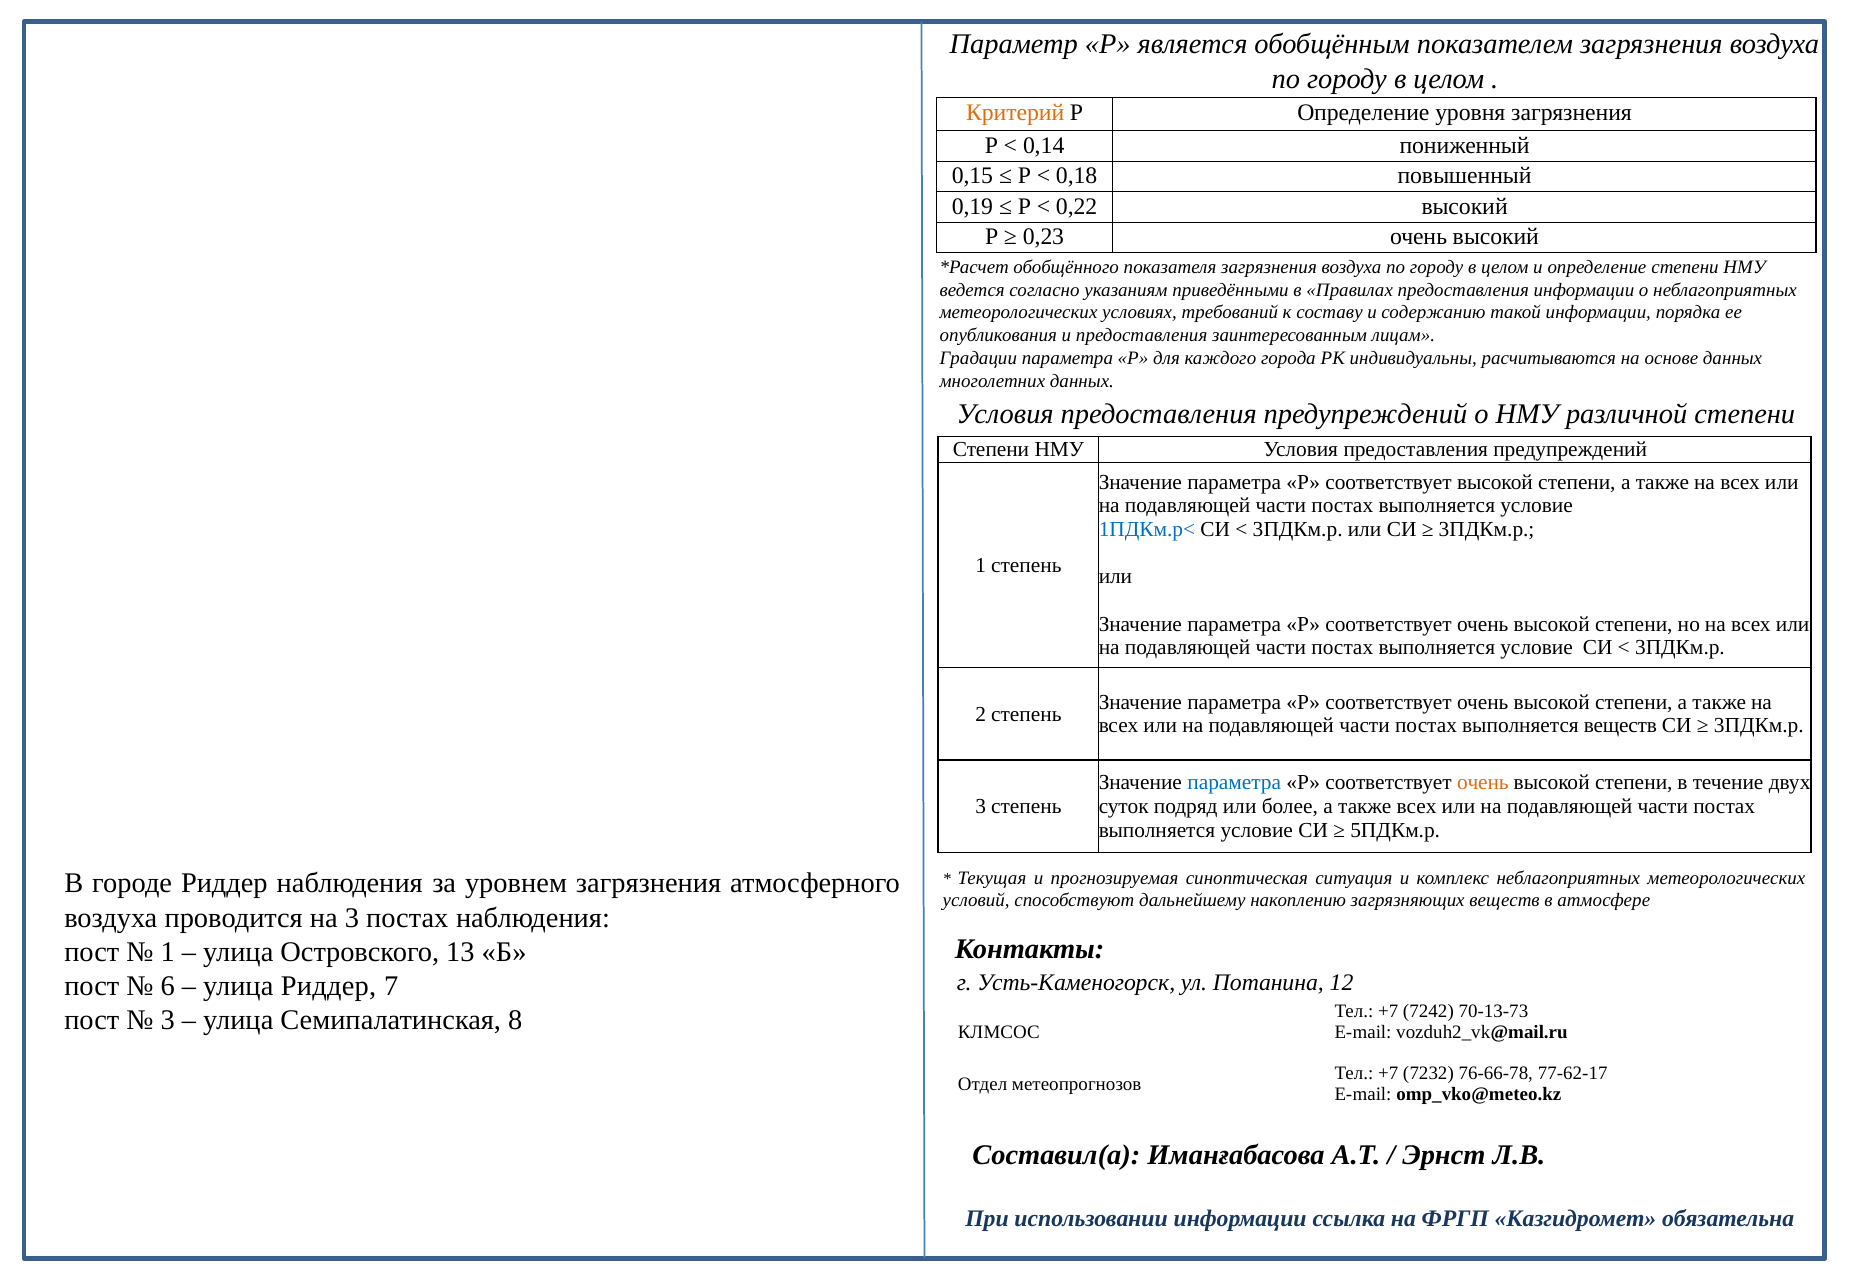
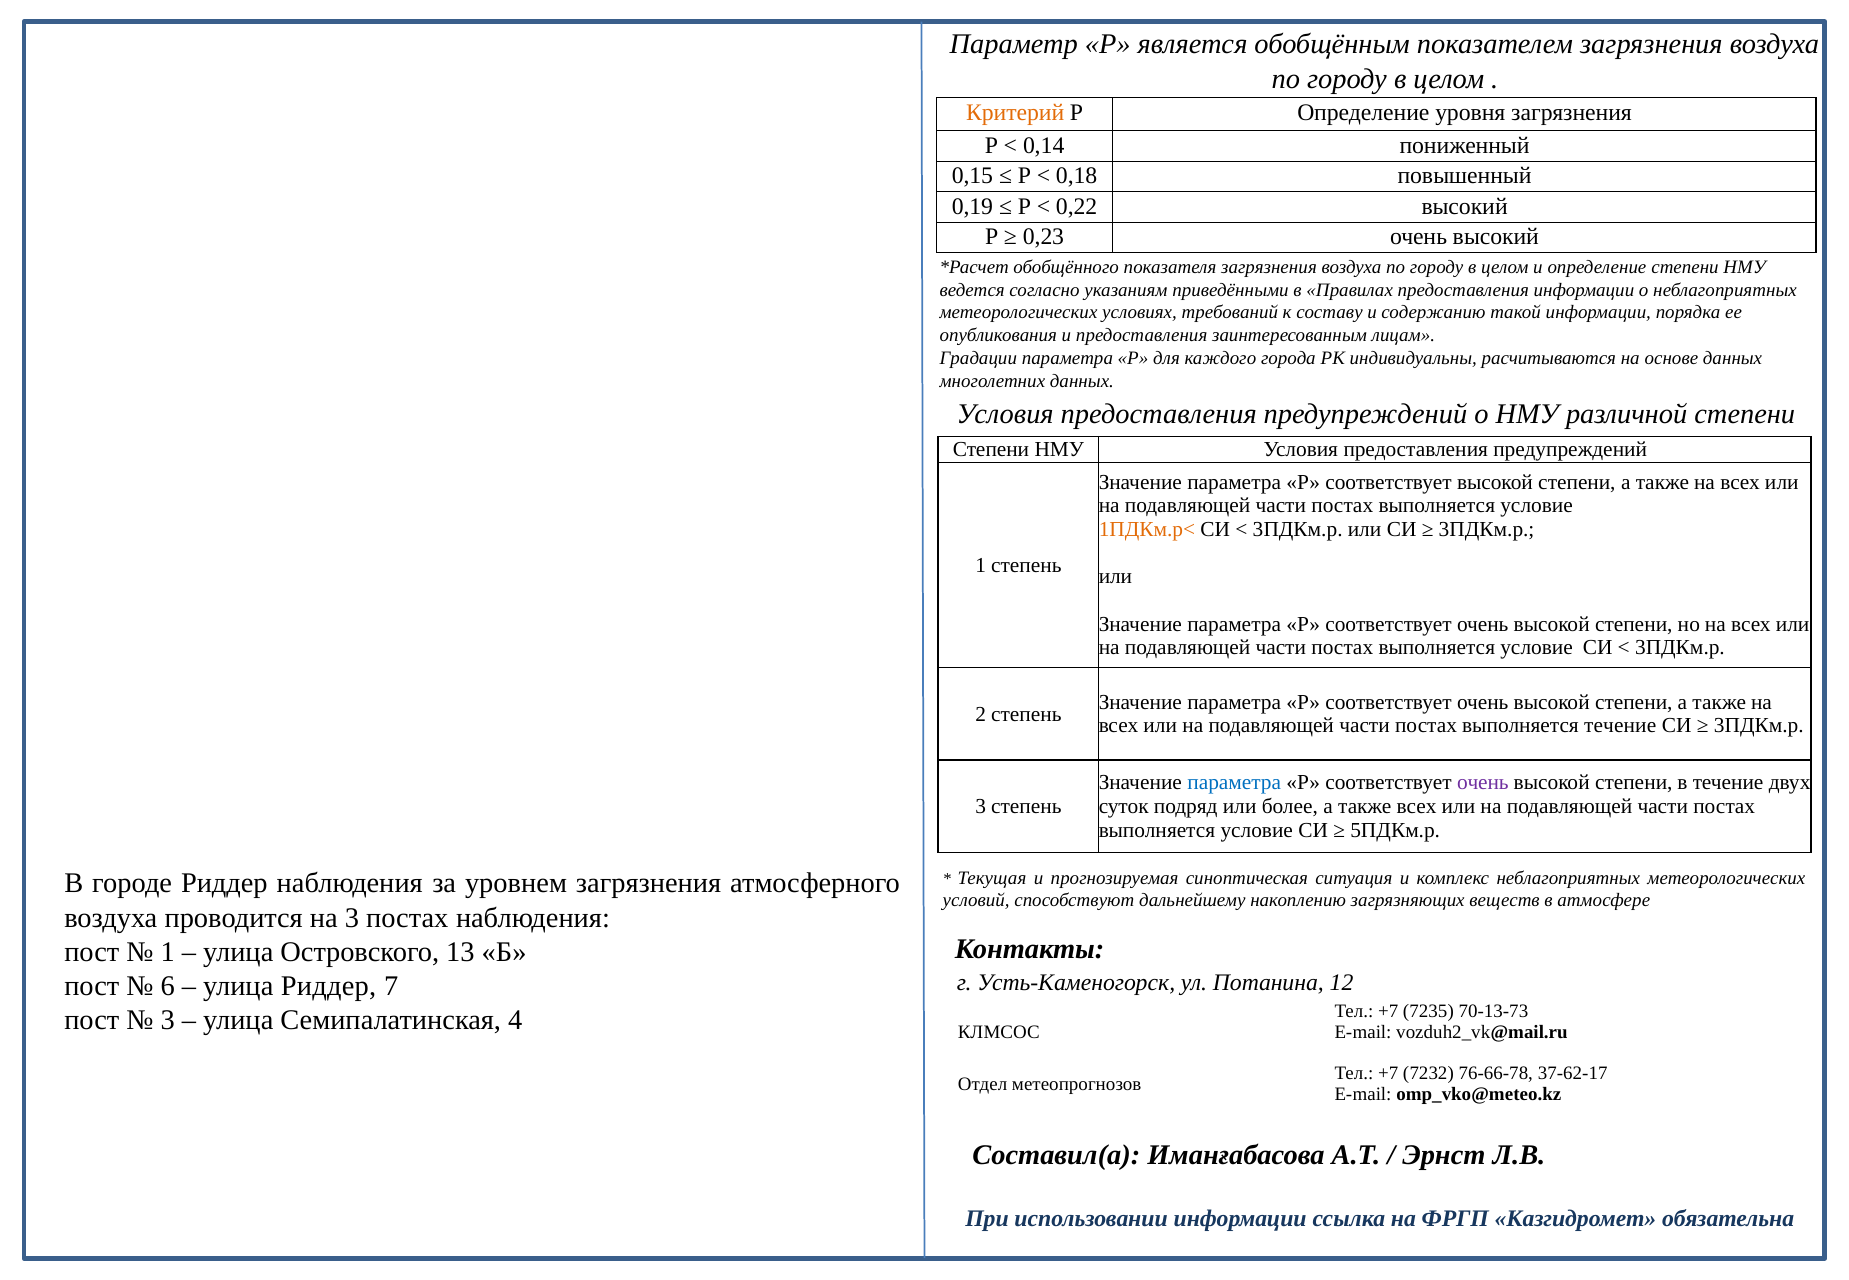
1ПДКм.р< colour: blue -> orange (1147, 530)
выполняется веществ: веществ -> течение (1620, 726)
очень colour: orange -> purple (1483, 783)
7242: 7242 -> 7235 (1428, 1011)
8: 8 -> 4 (515, 1020)
77-62-17: 77-62-17 -> 37-62-17 (1573, 1073)
